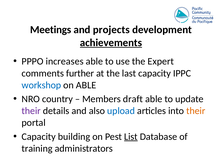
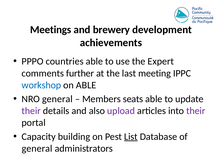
projects: projects -> brewery (111, 30)
achievements underline: present -> none (111, 43)
increases: increases -> countries (65, 61)
last capacity: capacity -> meeting (155, 73)
NRO country: country -> general (57, 99)
draft: draft -> seats (133, 99)
upload colour: blue -> purple (121, 111)
their colour: orange -> purple (196, 111)
training: training -> general (37, 148)
